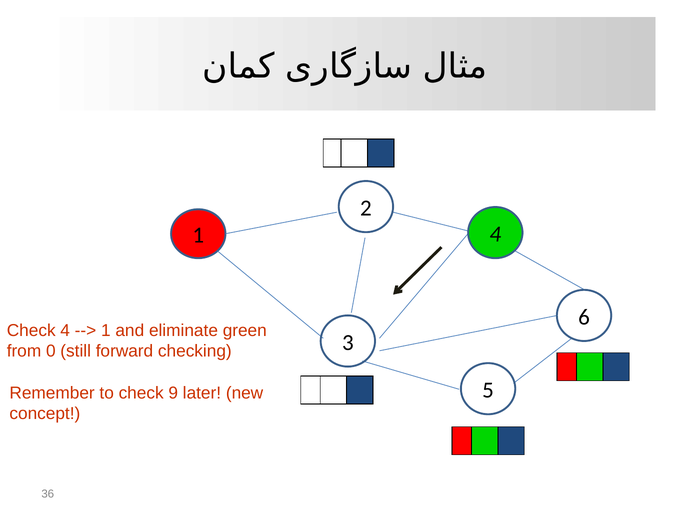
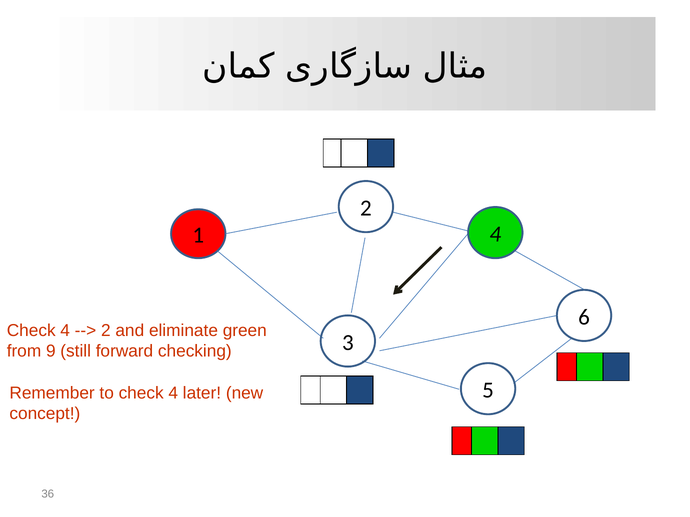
1: 1 -> 2 (106, 331)
0: 0 -> 9 (51, 351)
to check 9: 9 -> 4 (173, 393)
